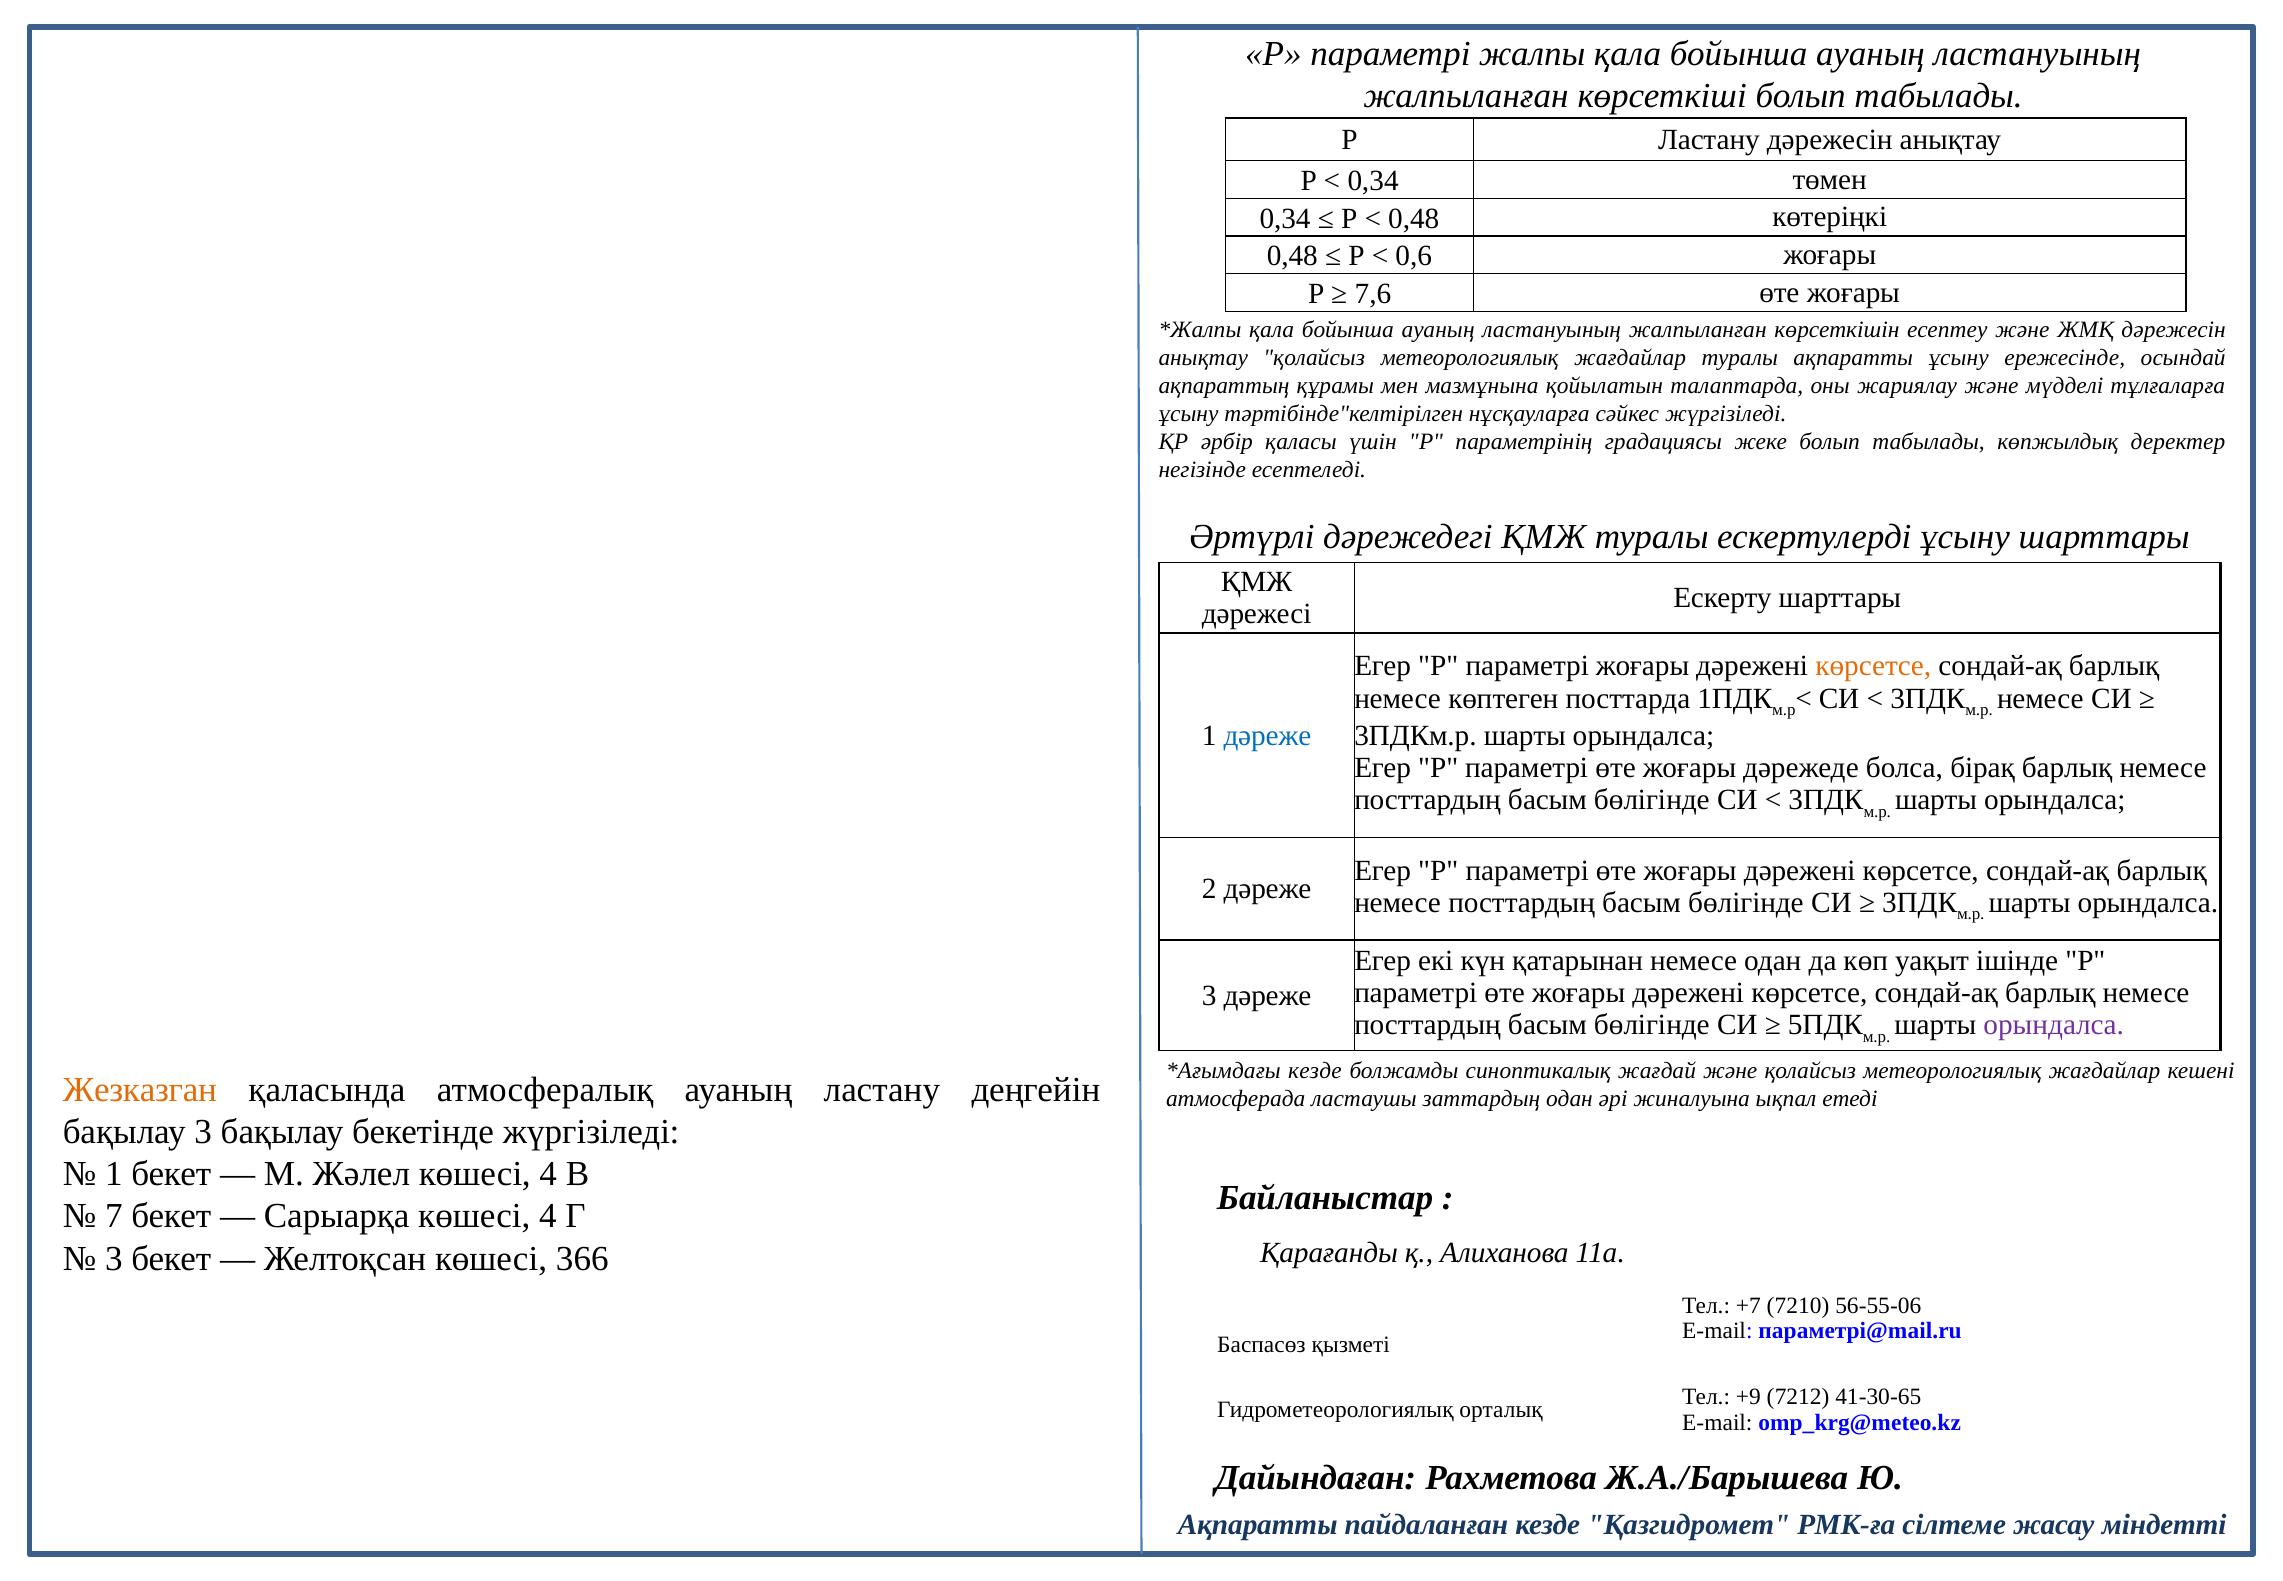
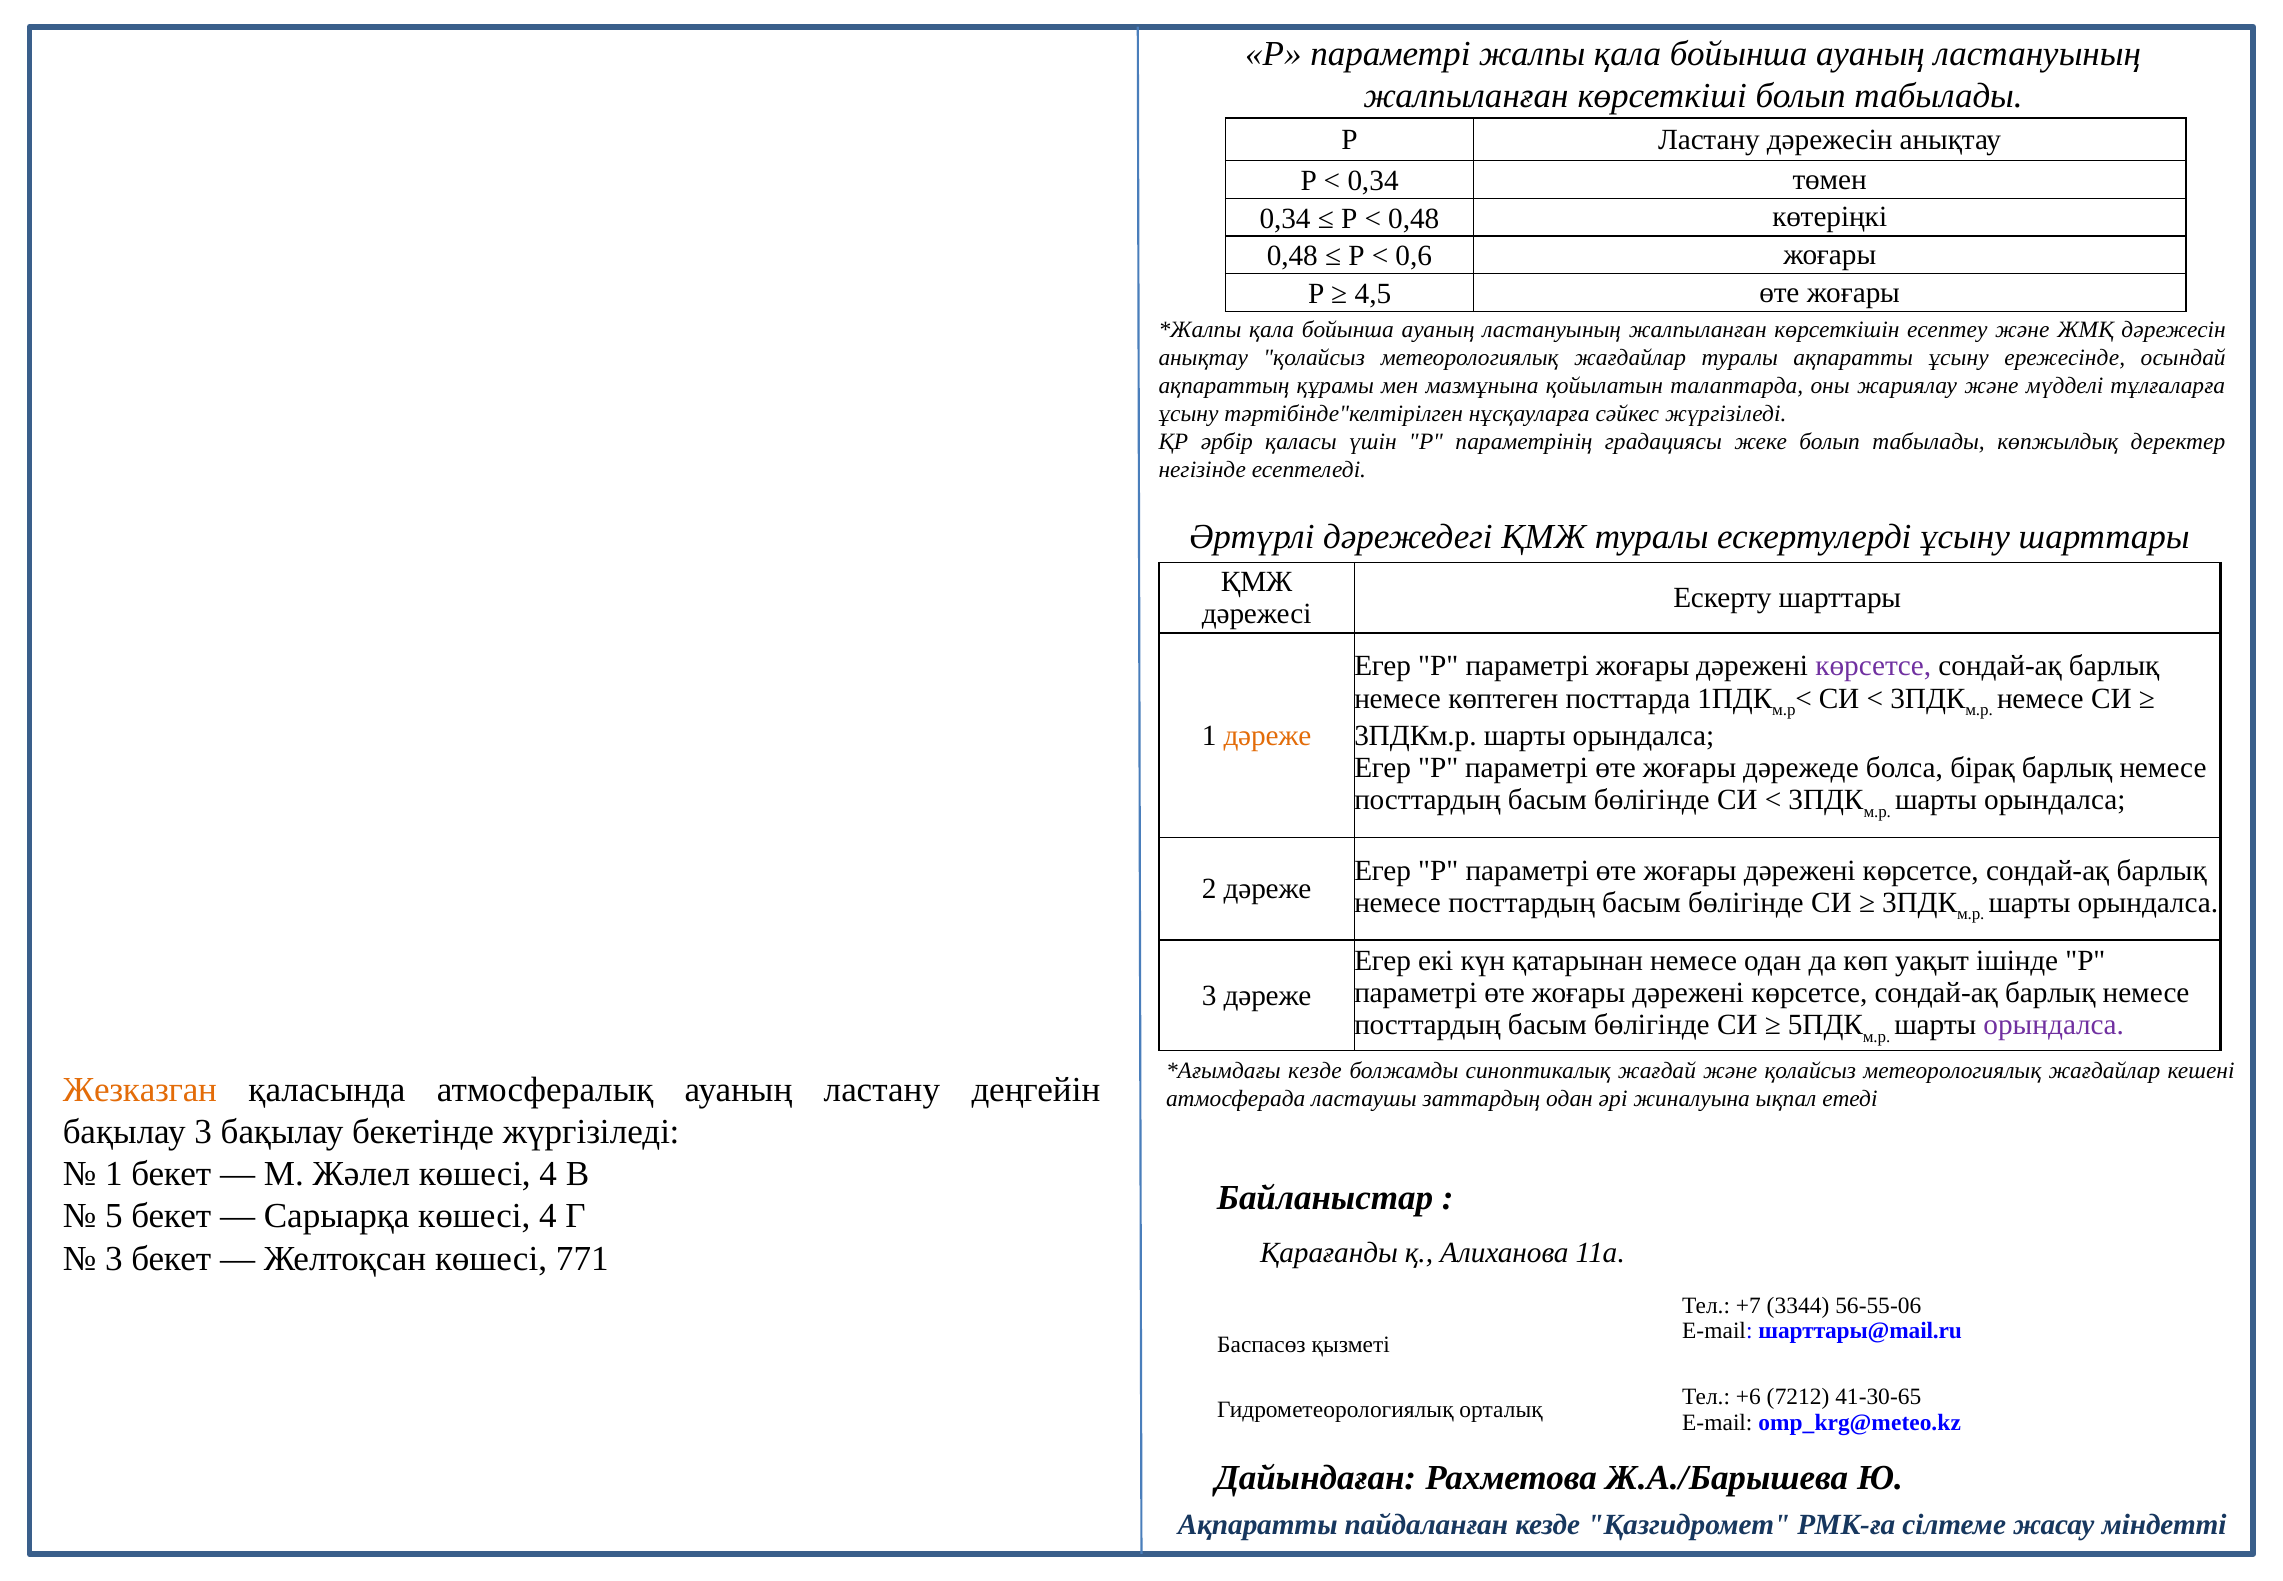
7,6: 7,6 -> 4,5 (1373, 294)
көрсетсе colour: orange -> purple (1873, 666)
дәреже colour: blue -> orange (1267, 735)
7: 7 -> 5 (114, 1216)
366: 366 -> 771 (582, 1258)
7210: 7210 -> 3344 (1798, 1305)
параметрі@mail.ru: параметрі@mail.ru -> шарттары@mail.ru (1860, 1331)
+9: +9 -> +6 (1748, 1396)
